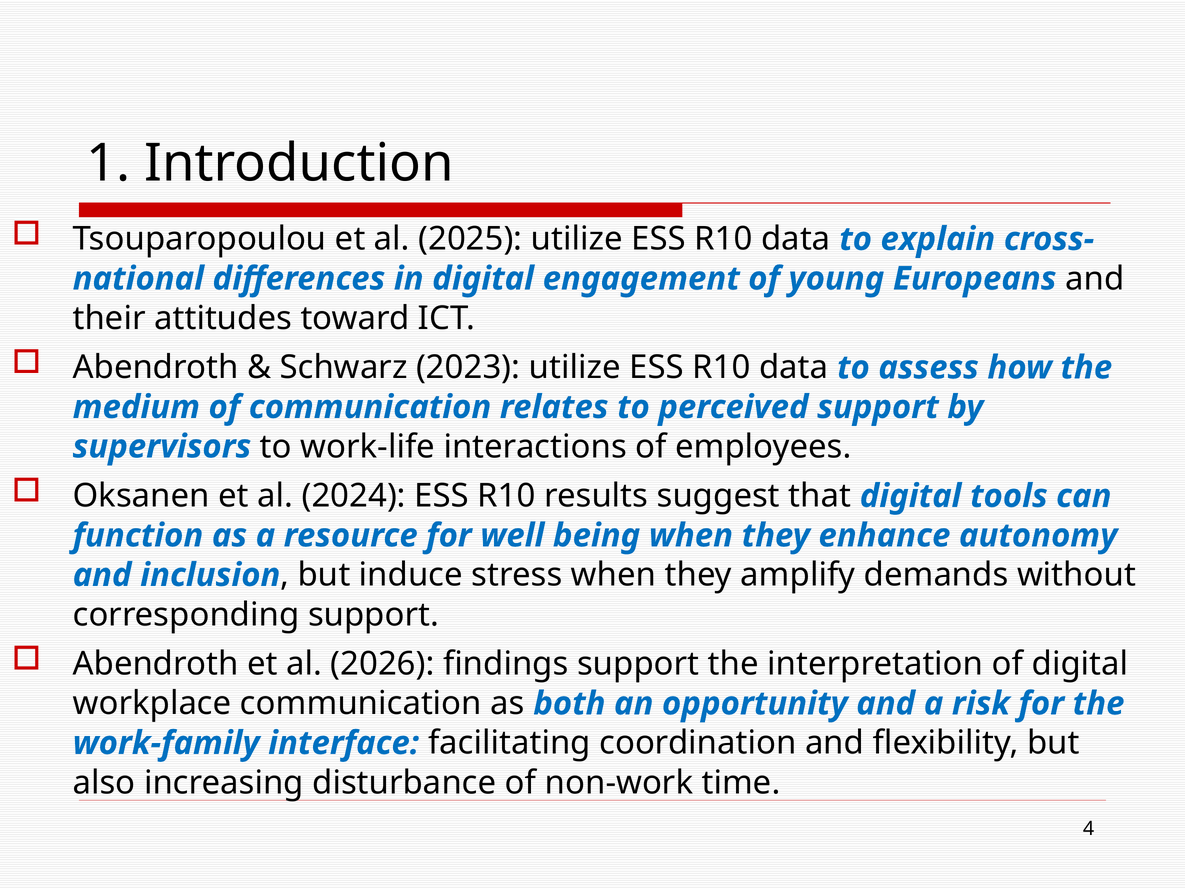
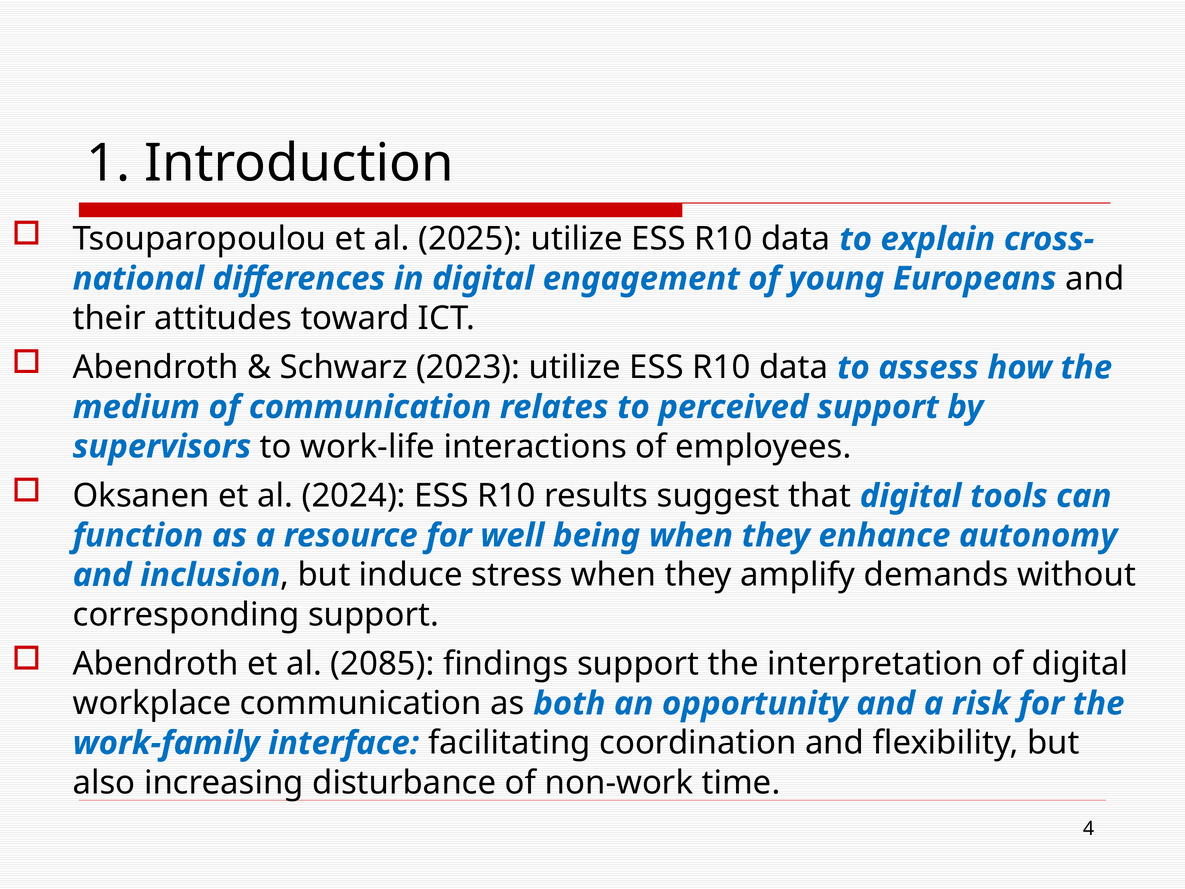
2026: 2026 -> 2085 (383, 664)
